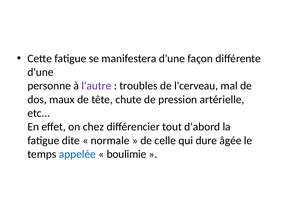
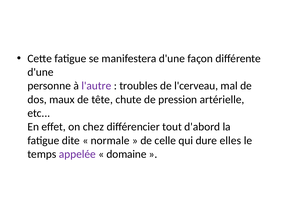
âgée: âgée -> elles (230, 140)
appelée colour: blue -> purple (77, 154)
boulimie: boulimie -> domaine (126, 154)
